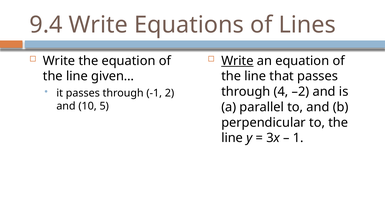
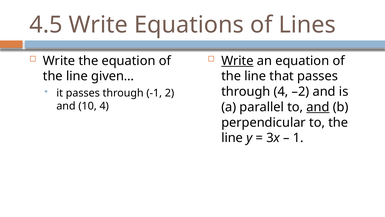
9.4: 9.4 -> 4.5 (46, 25)
10 5: 5 -> 4 (104, 106)
and underline: none -> present (318, 107)
